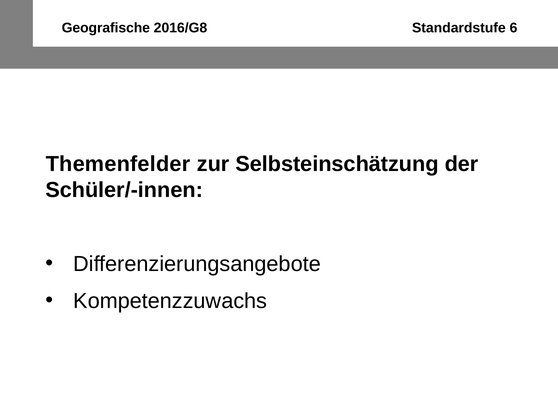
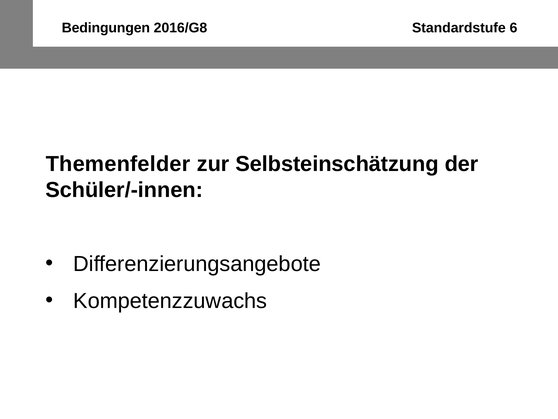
Geografische: Geografische -> Bedingungen (106, 28)
